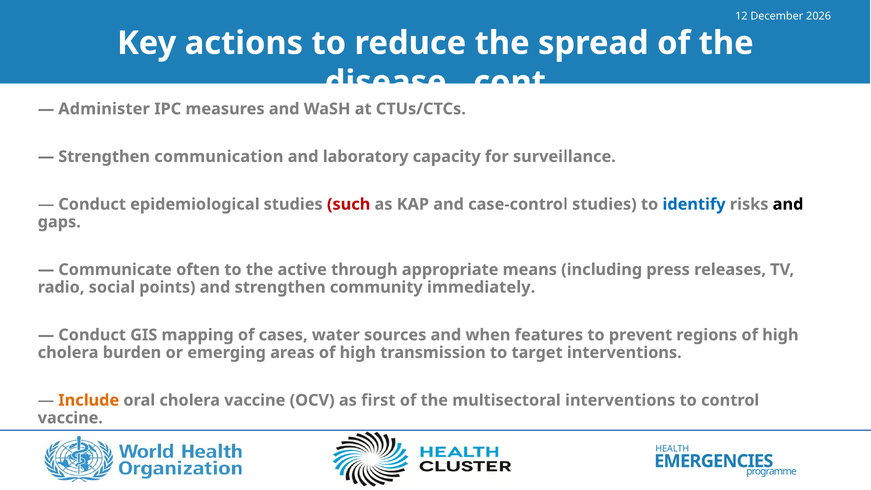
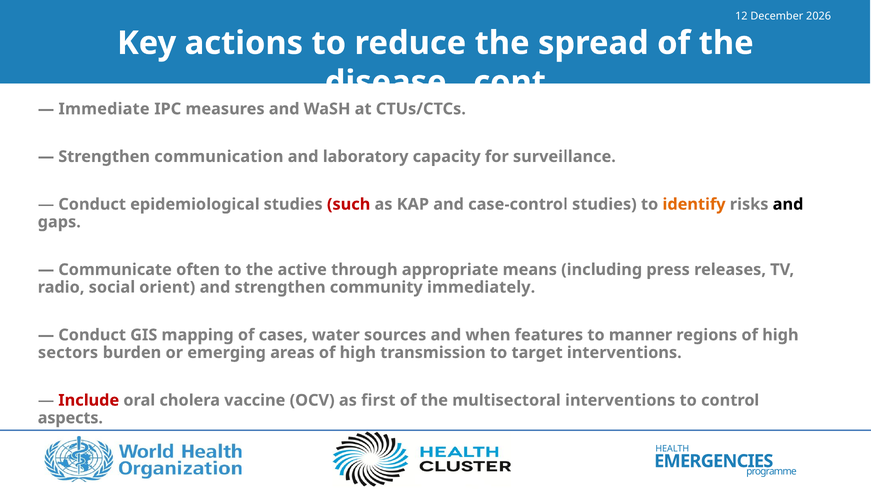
Administer: Administer -> Immediate (104, 109)
identify colour: blue -> orange (694, 204)
points: points -> orient (167, 287)
prevent: prevent -> manner (641, 335)
cholera: cholera -> sectors (68, 353)
Include colour: orange -> red (89, 400)
vaccine: vaccine -> aspects (70, 418)
